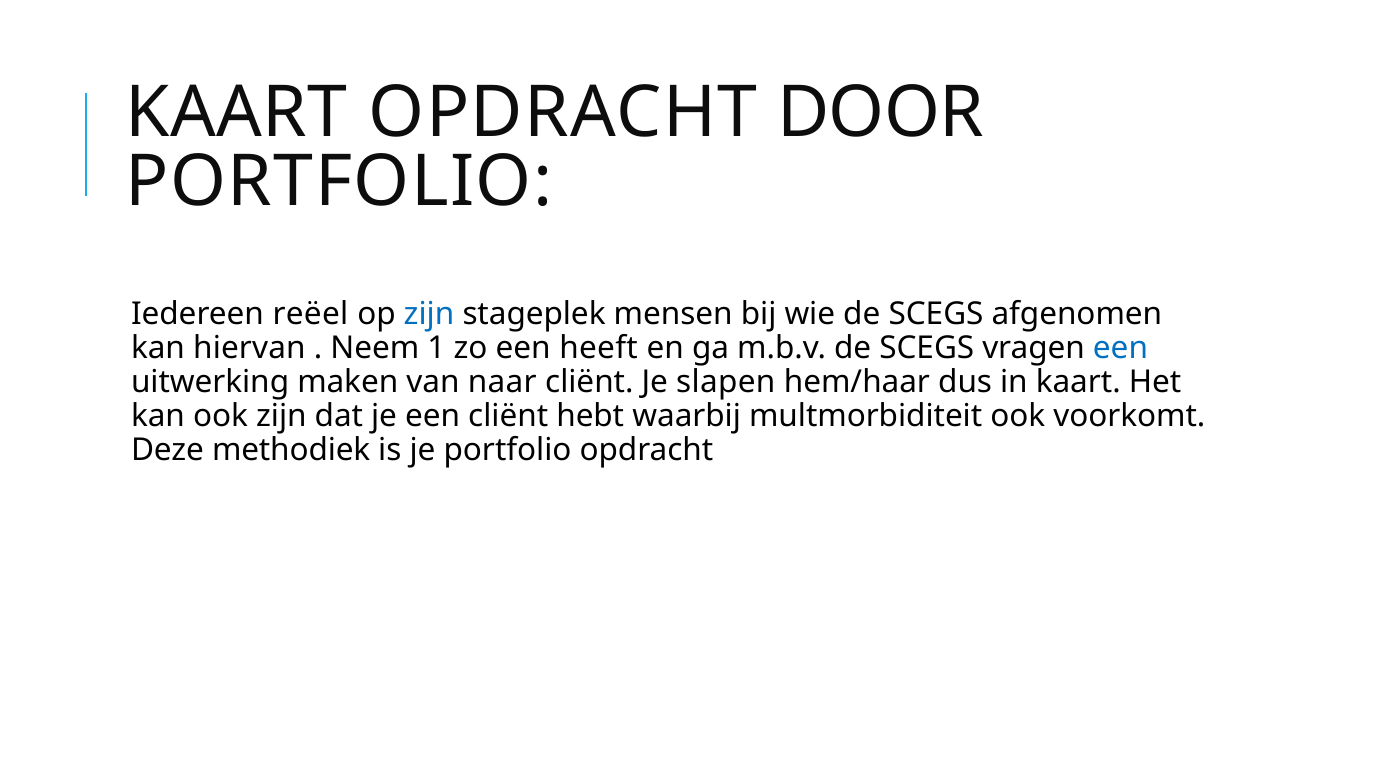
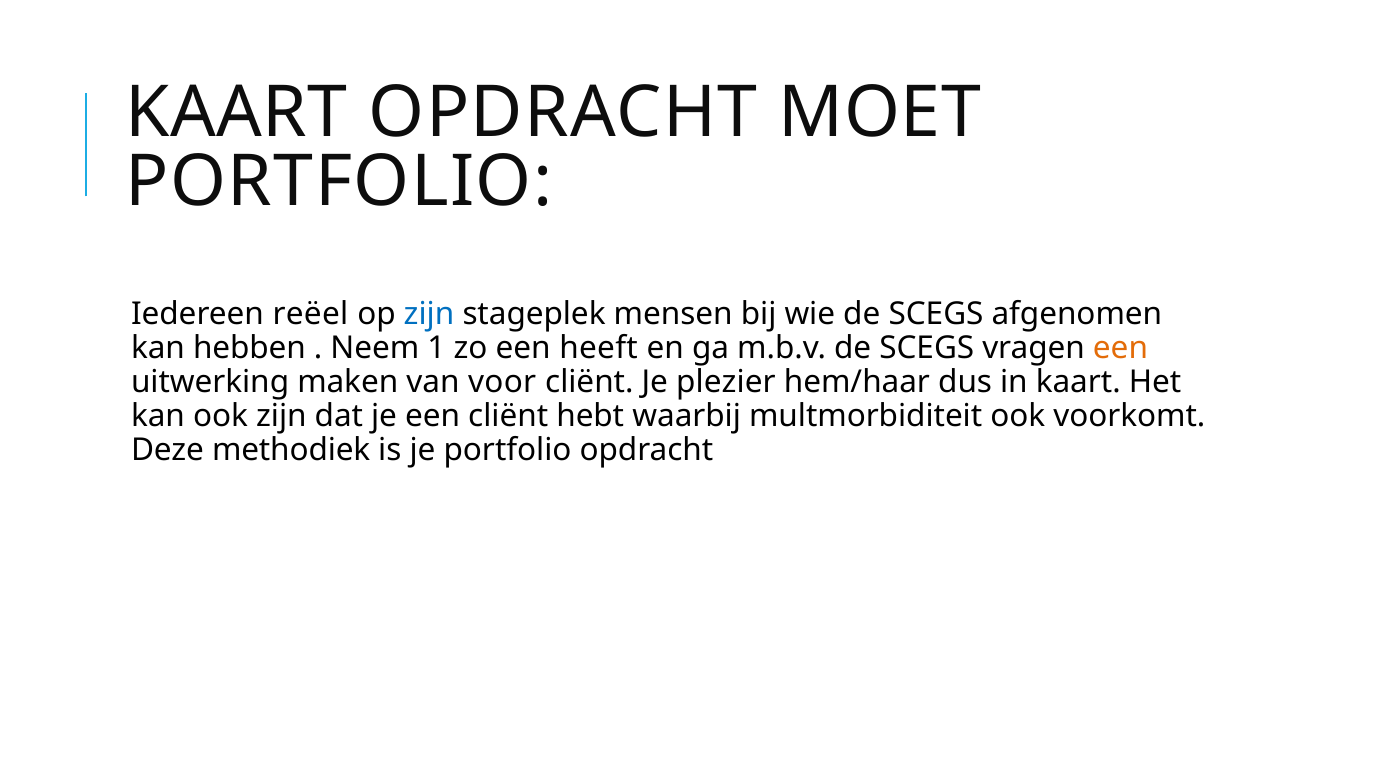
DOOR: DOOR -> MOET (880, 113)
hiervan: hiervan -> hebben (250, 348)
een colour: blue -> orange (1120, 348)
naar: naar -> voor (502, 382)
slapen: slapen -> plezier (726, 382)
